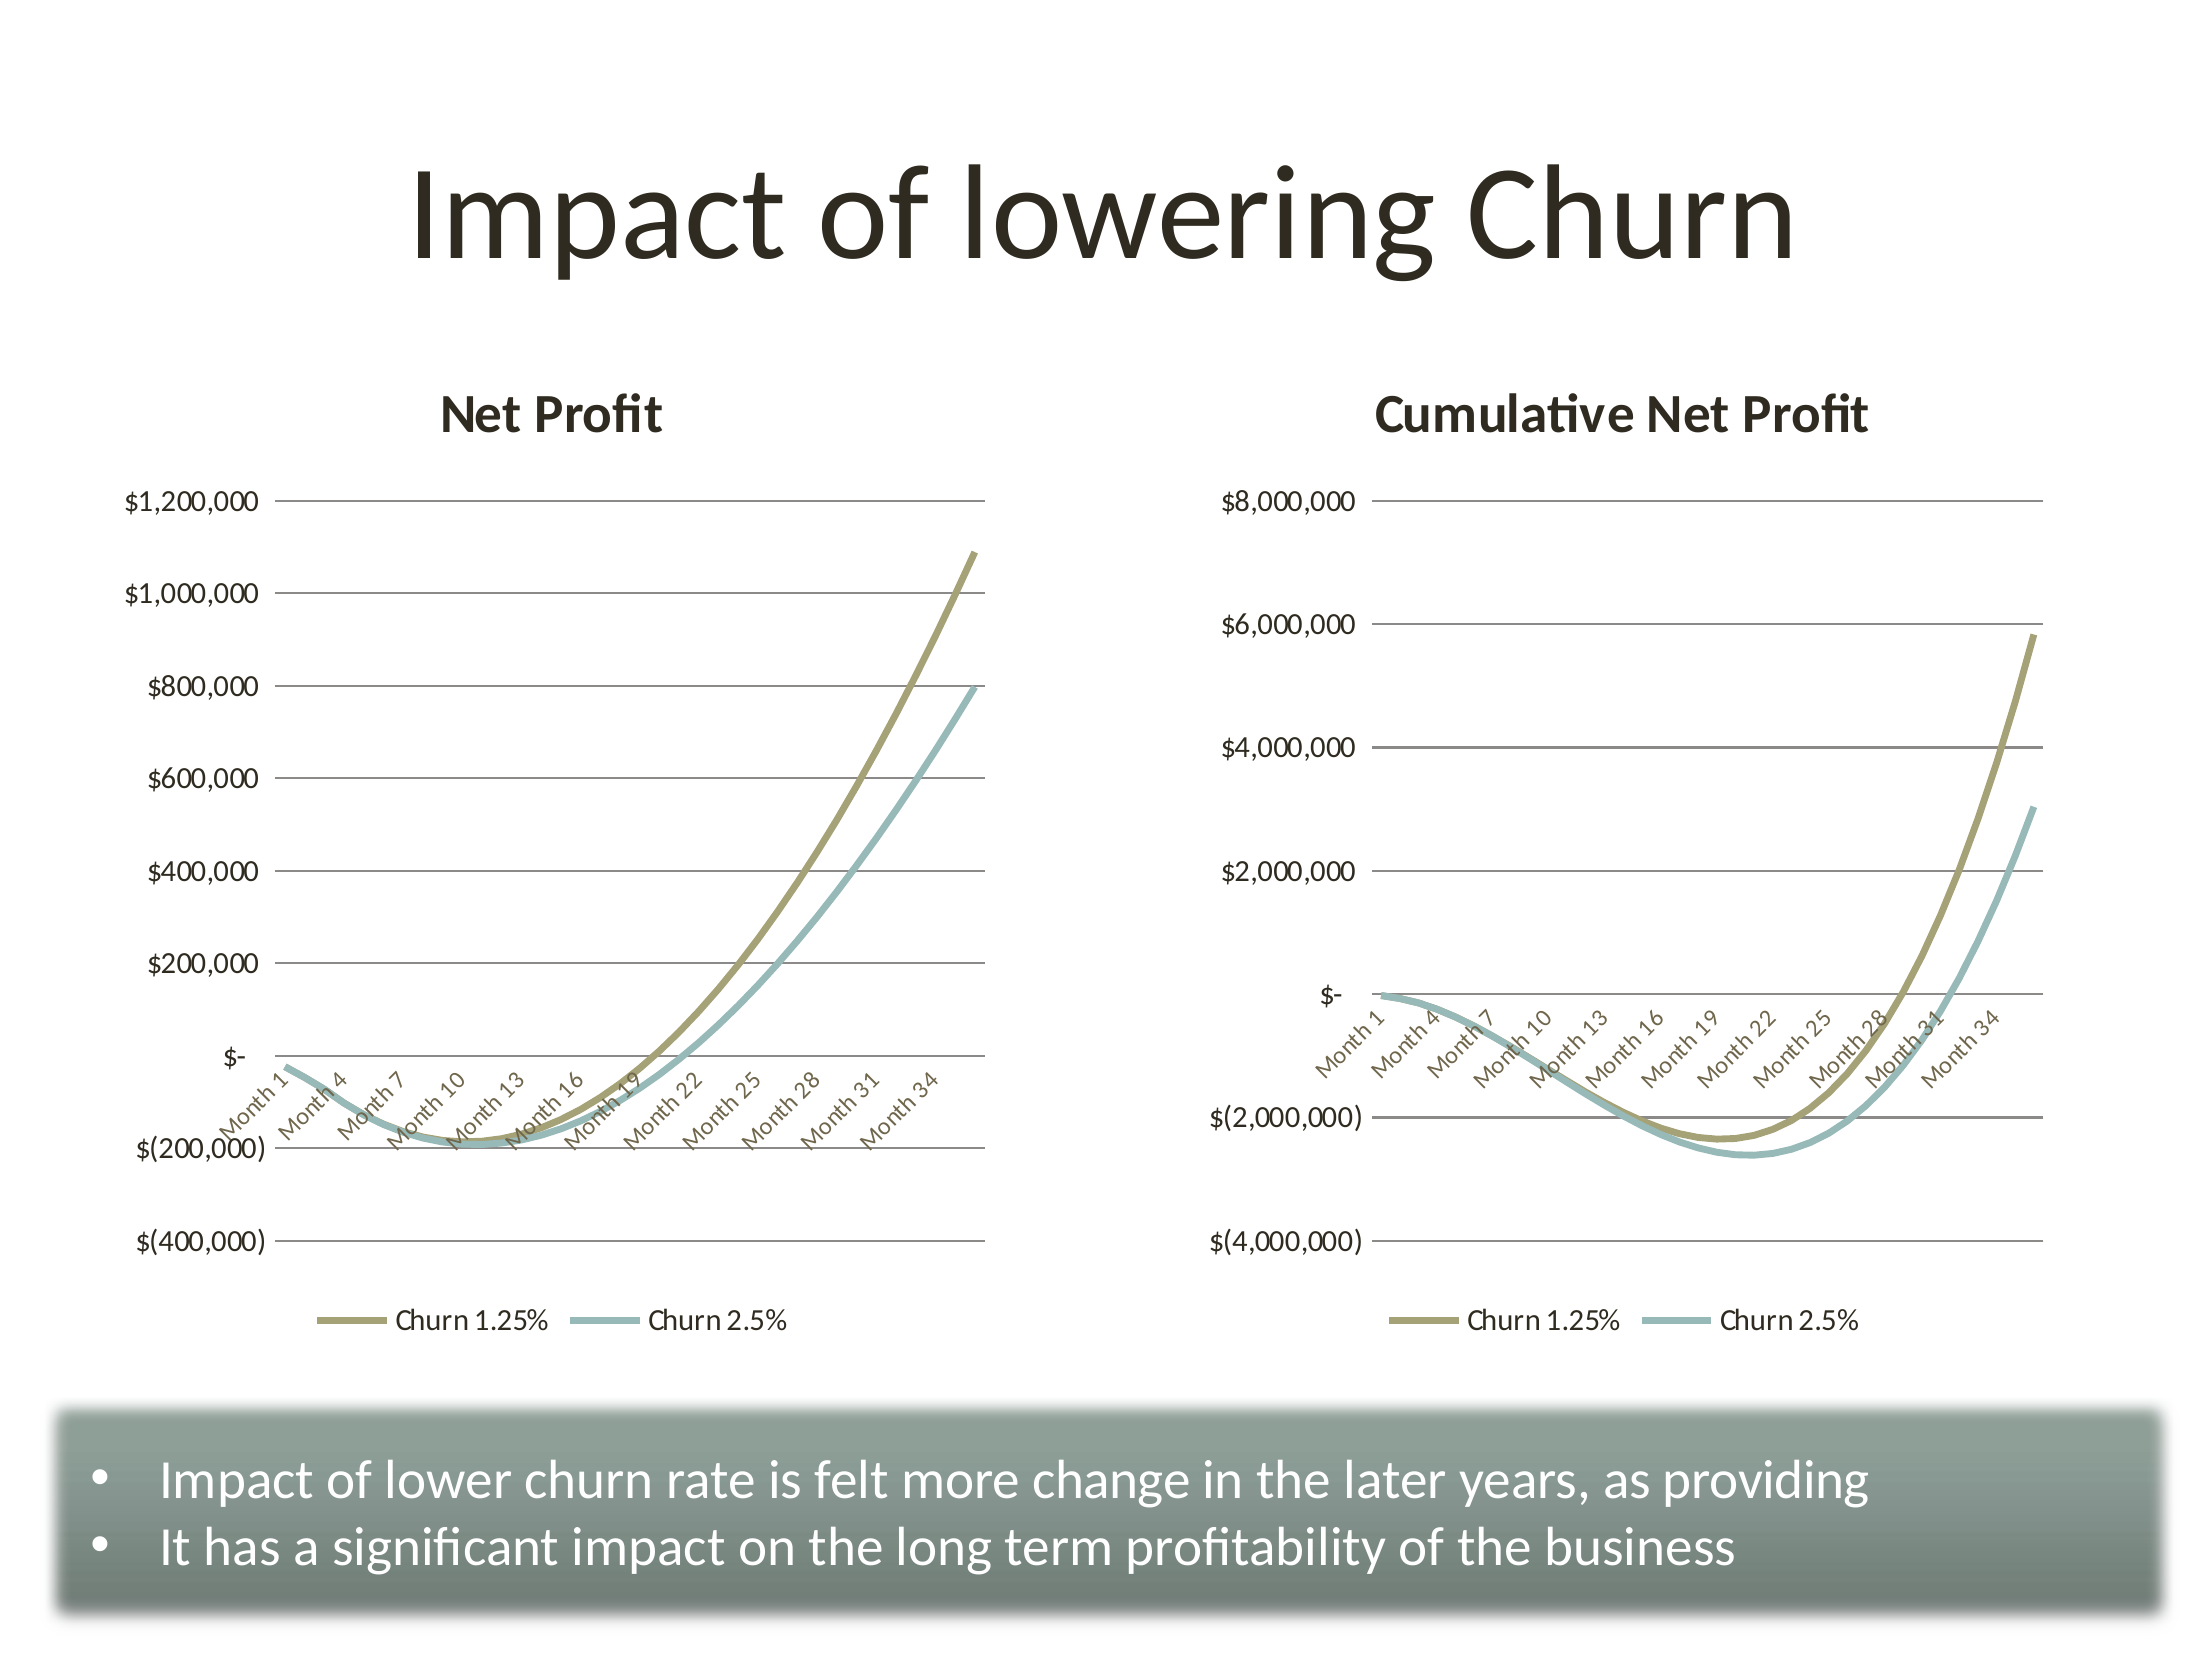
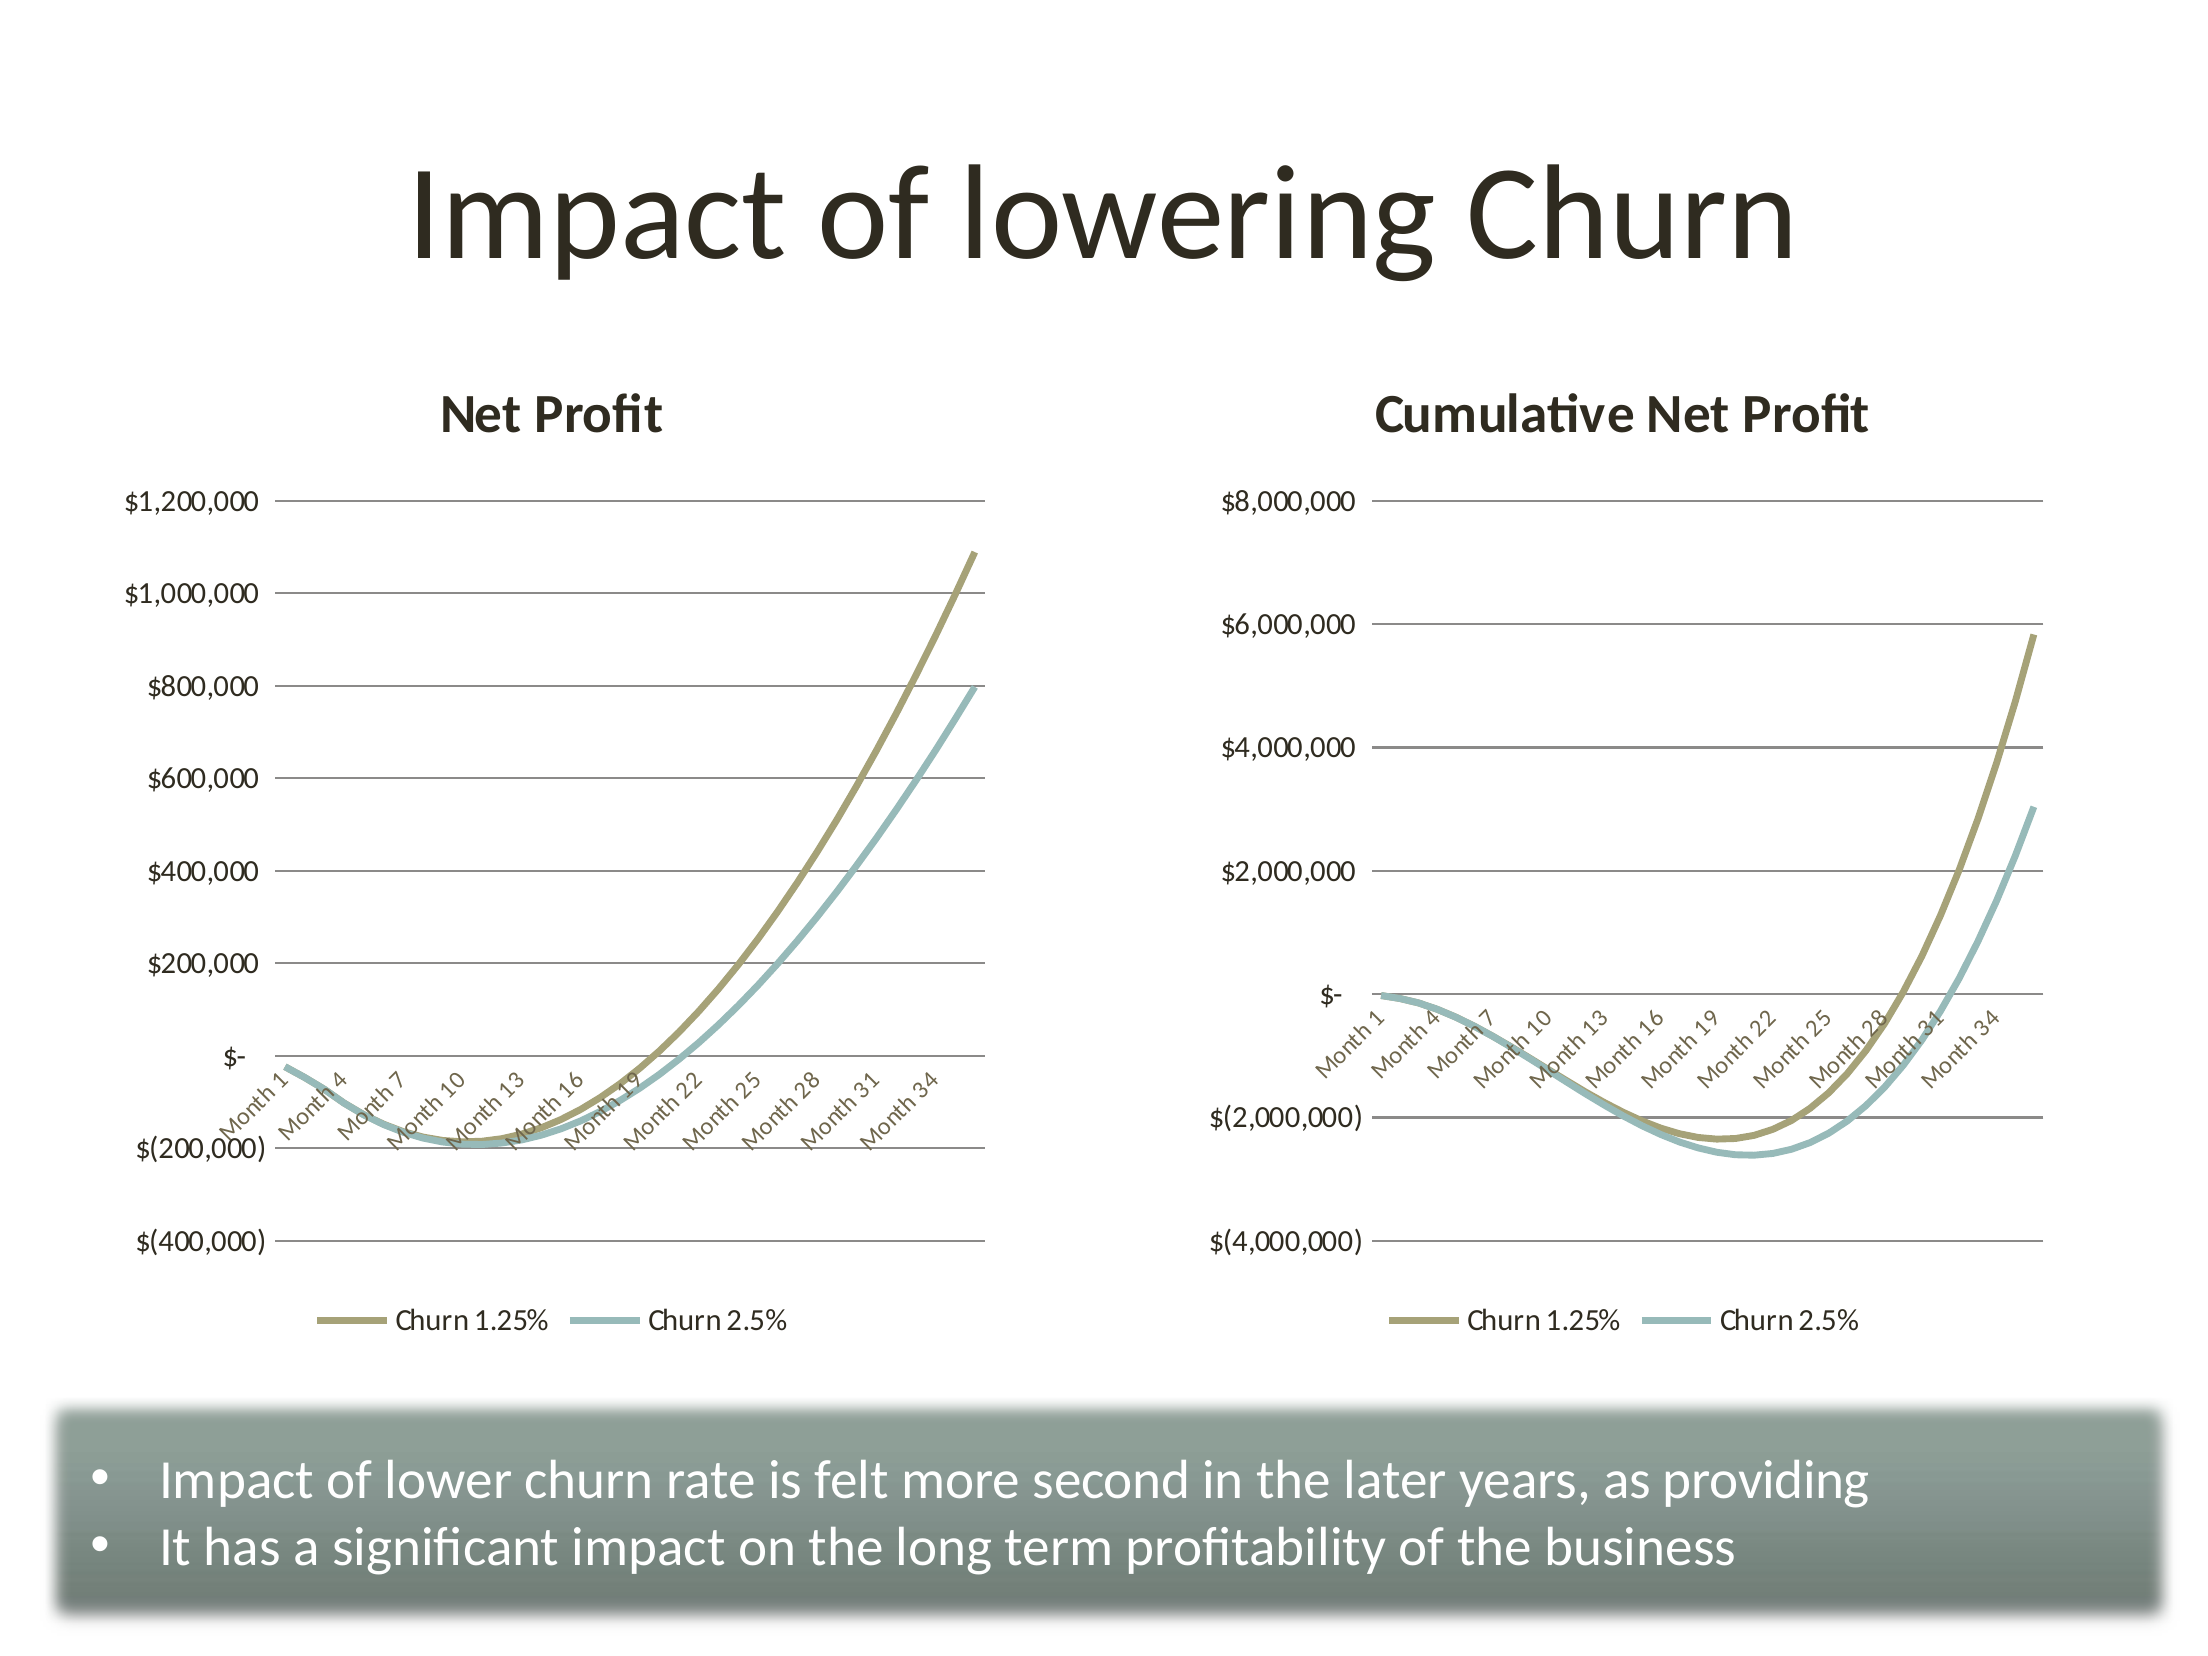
change: change -> second (1112, 1481)
